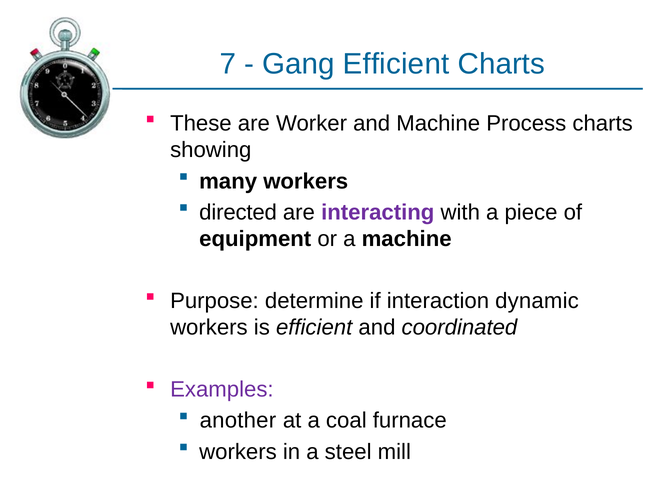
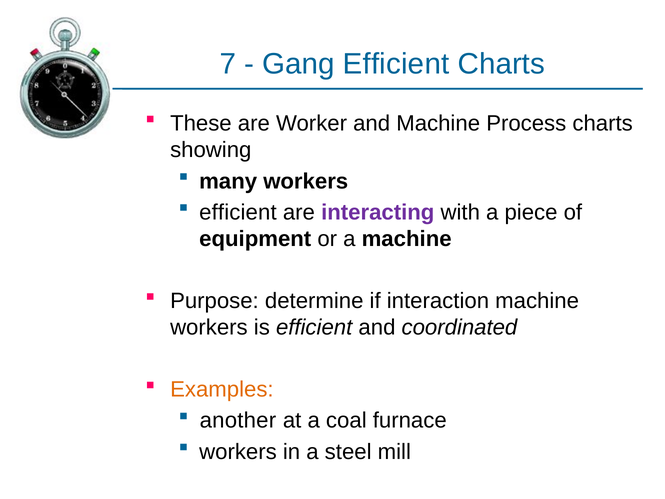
directed: directed -> efficient (238, 212)
interaction dynamic: dynamic -> machine (537, 301)
Examples colour: purple -> orange (222, 389)
